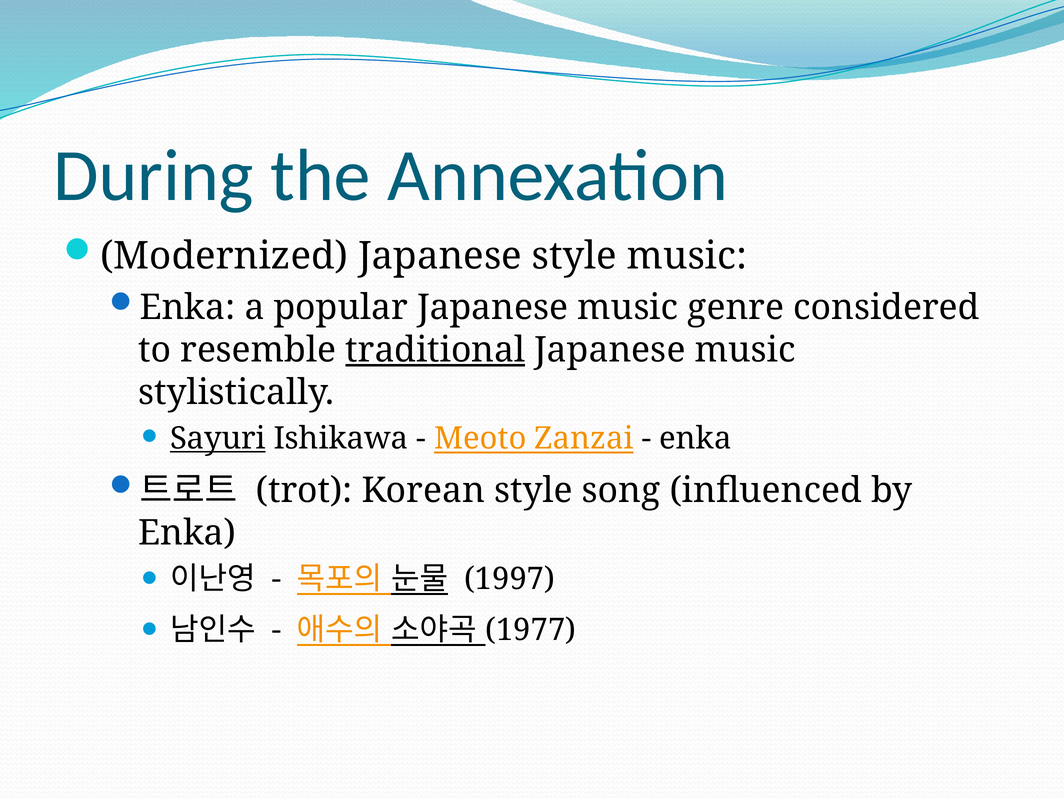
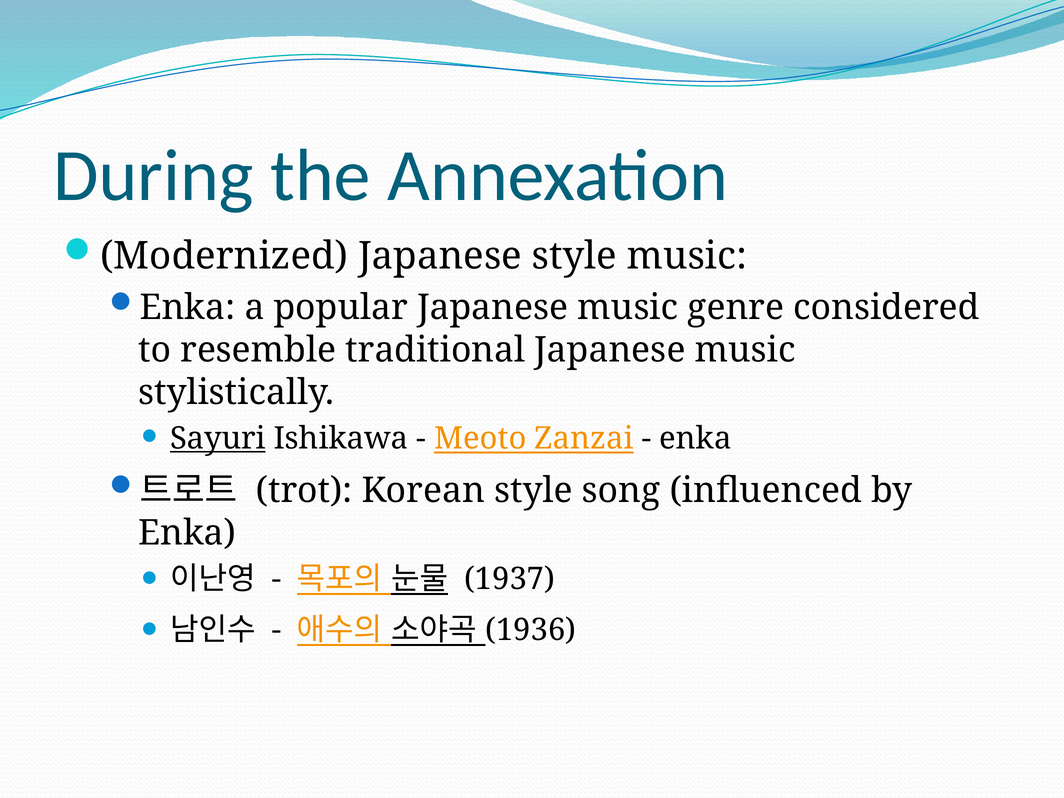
traditional underline: present -> none (435, 350)
1997: 1997 -> 1937 (510, 579)
1977: 1977 -> 1936 (531, 630)
